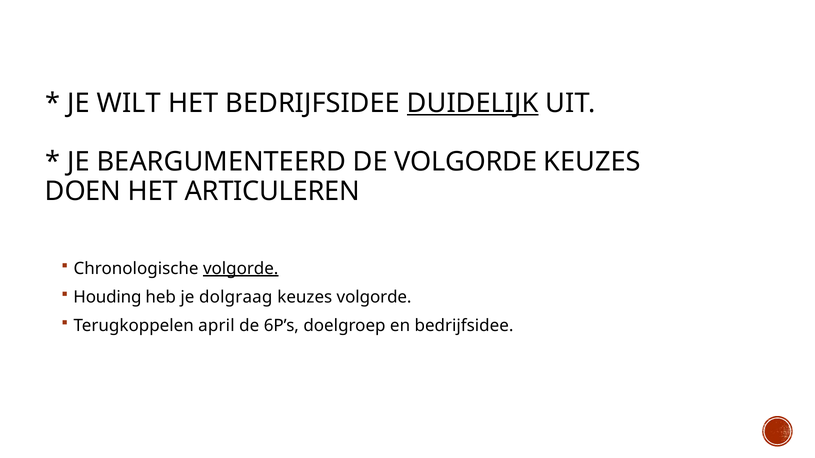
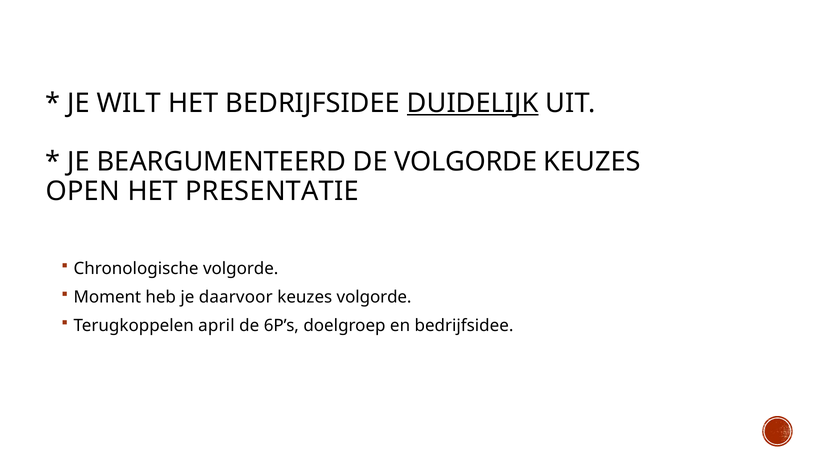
DOEN: DOEN -> OPEN (83, 191)
ARTICULEREN: ARTICULEREN -> PRESENTATIE (272, 191)
volgorde underline: present -> none (241, 269)
Houding: Houding -> Moment (107, 297)
dolgraag: dolgraag -> daarvoor (236, 297)
